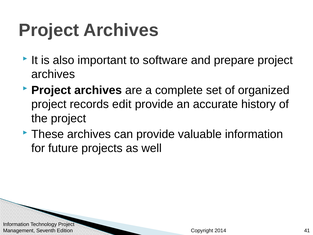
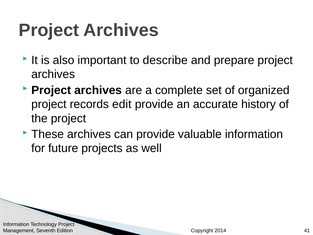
software: software -> describe (165, 60)
